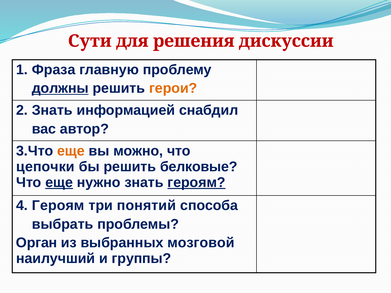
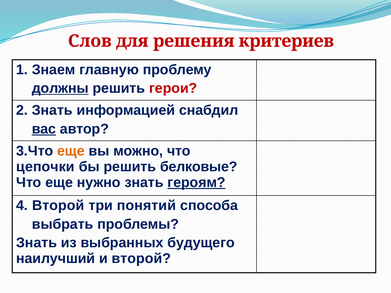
Сути: Сути -> Слов (90, 41)
дискуссии: дискуссии -> критериев (286, 41)
Фраза: Фраза -> Знаем (54, 70)
герои colour: orange -> red (173, 88)
вас underline: none -> present (44, 129)
еще underline: present -> none (59, 183)
4 Героям: Героям -> Второй (58, 206)
Орган: Орган -> Знать (37, 243)
мозговой: мозговой -> будущего (201, 243)
и группы: группы -> второй (141, 259)
